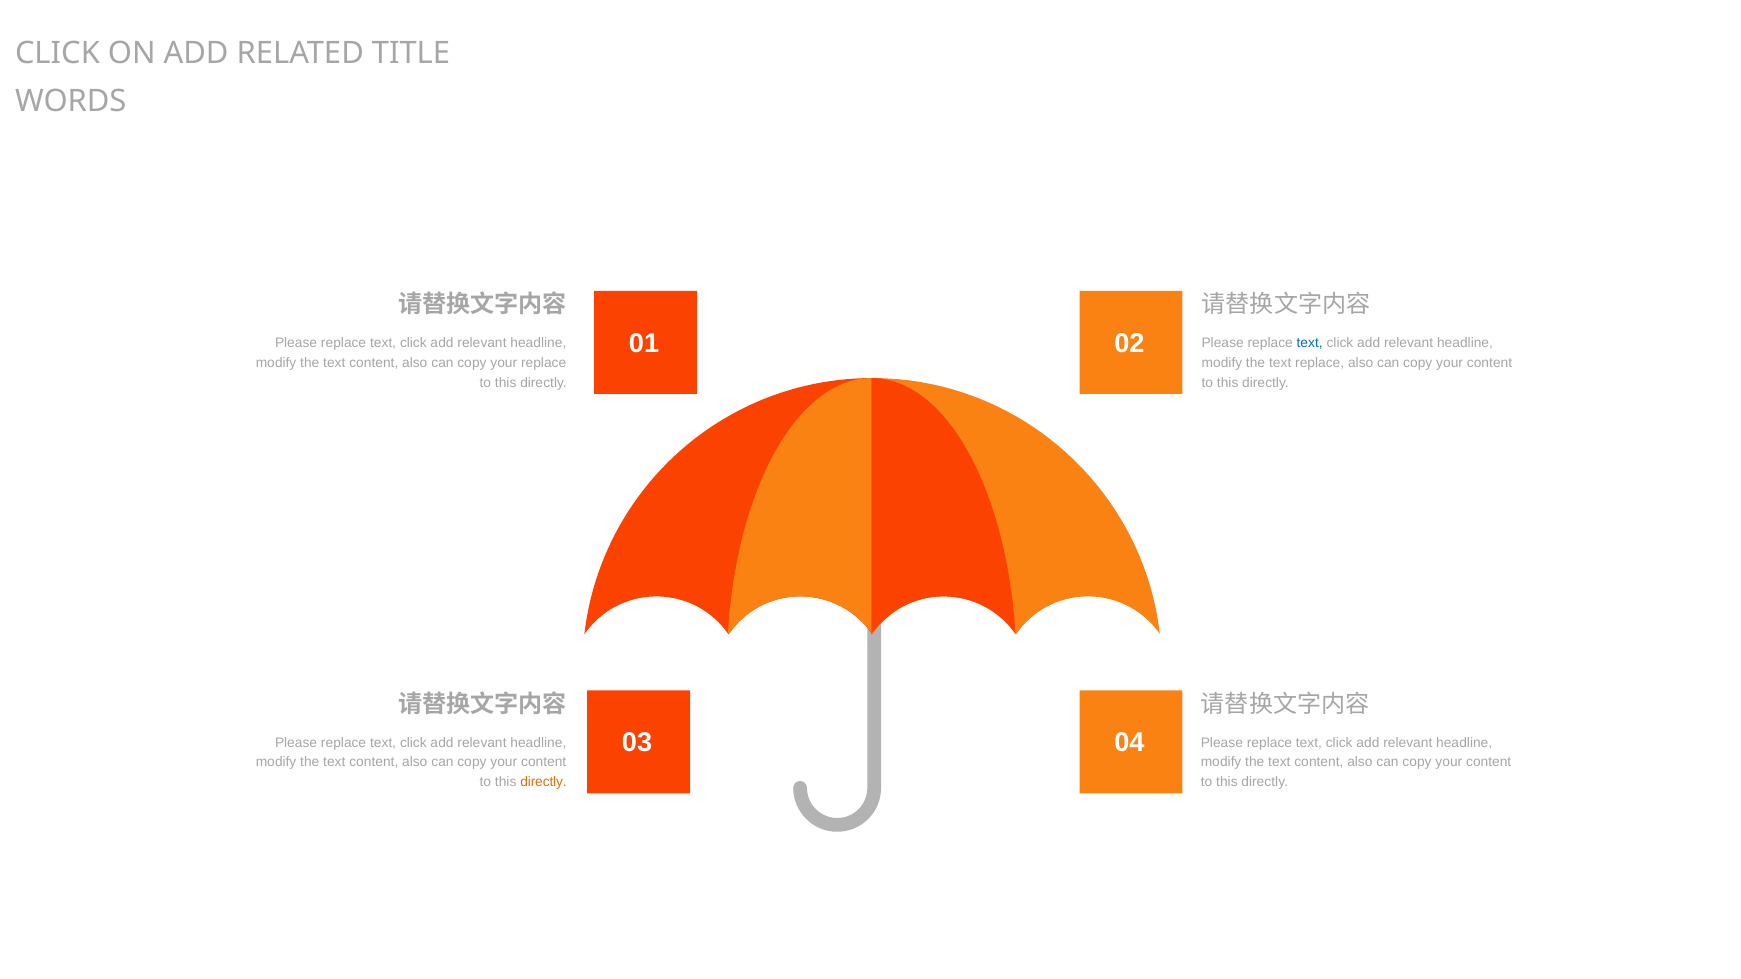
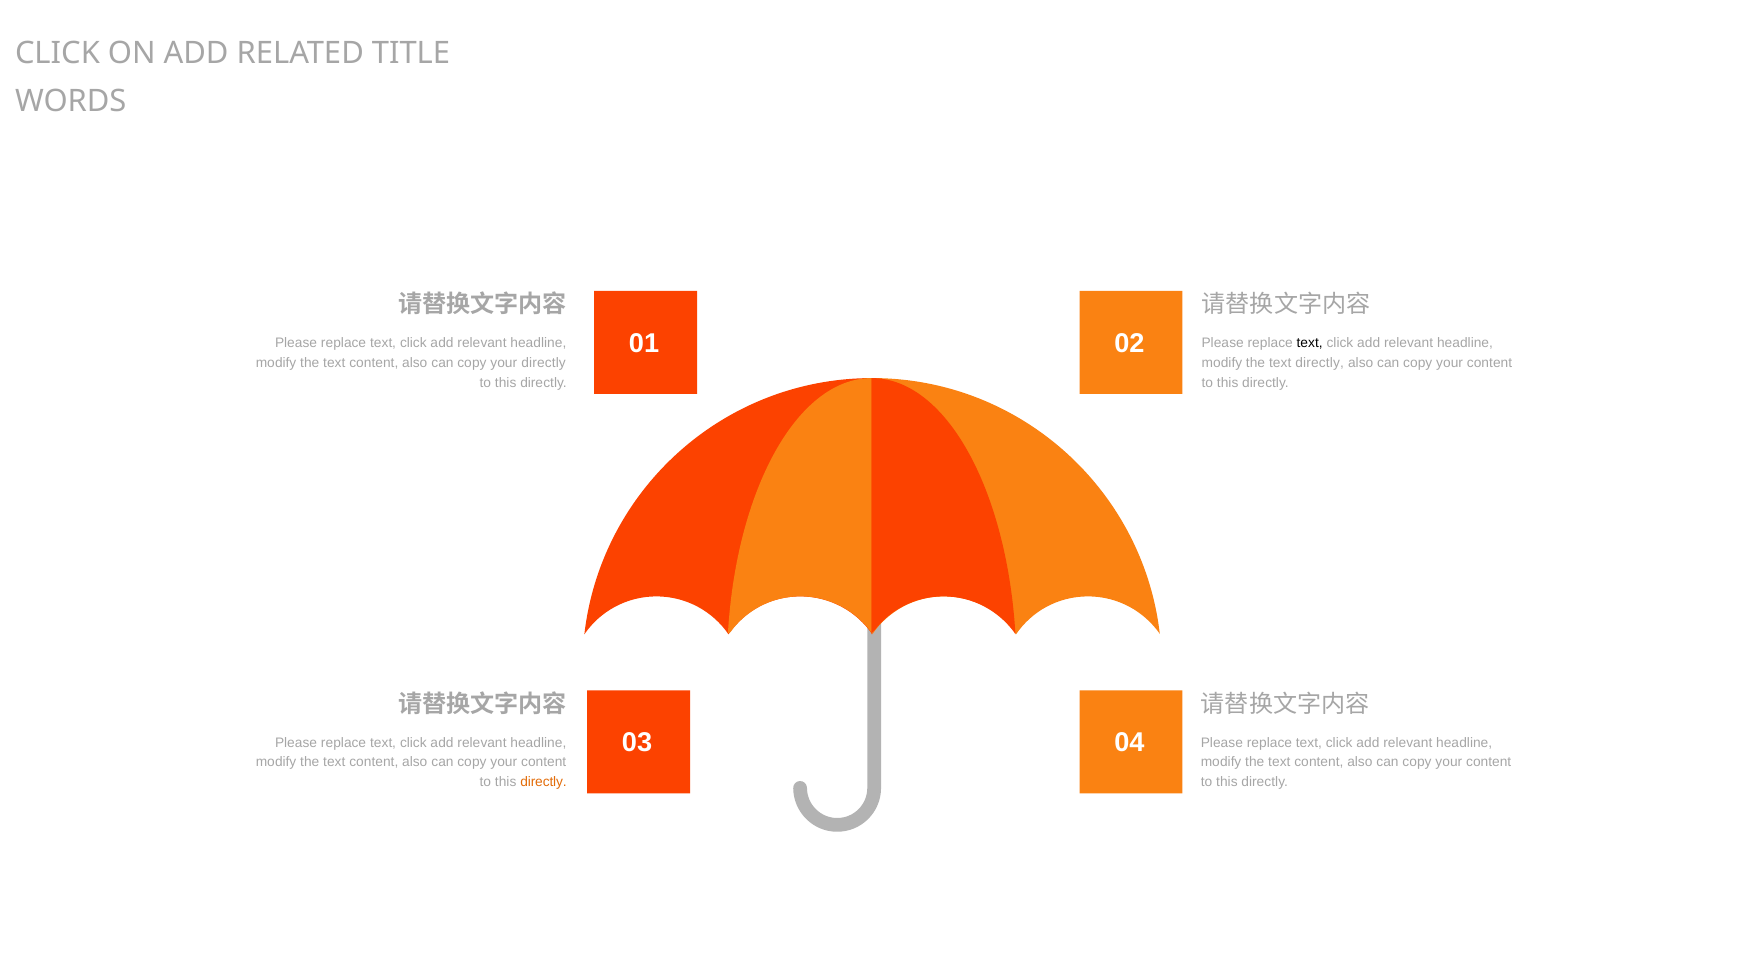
text colour: blue -> black (1310, 343)
your replace: replace -> directly (544, 363)
text replace: replace -> directly (1320, 363)
